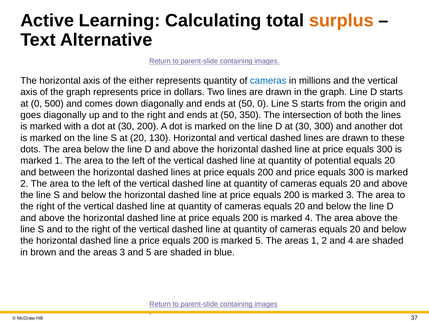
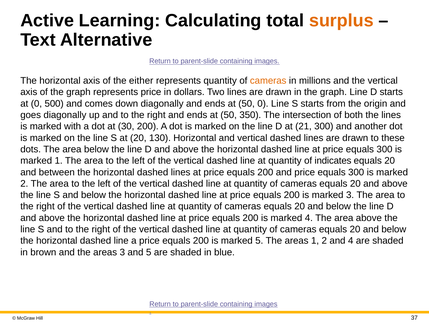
cameras colour: blue -> orange (268, 81)
D at 30: 30 -> 21 (304, 126)
potential: potential -> indicates (333, 161)
